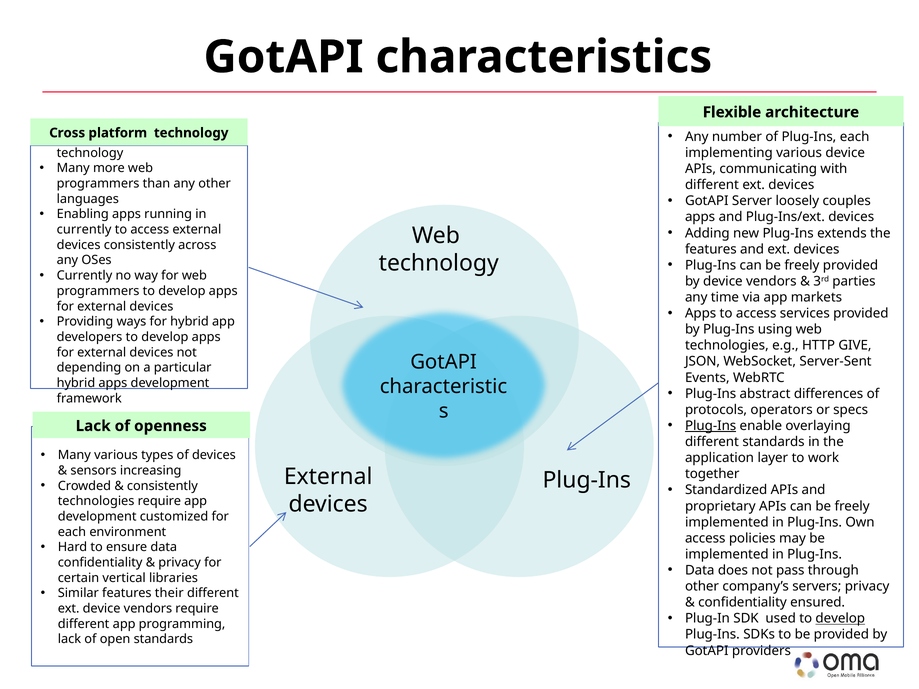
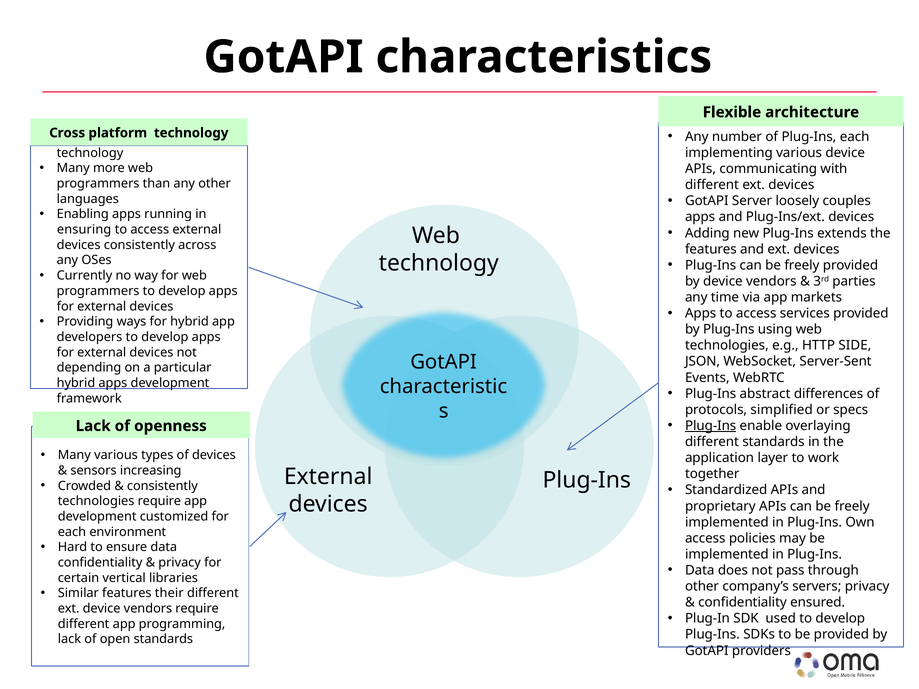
currently: currently -> ensuring (84, 230)
GIVE: GIVE -> SIDE (855, 346)
operators: operators -> simplified (782, 410)
develop underline: present -> none (840, 619)
